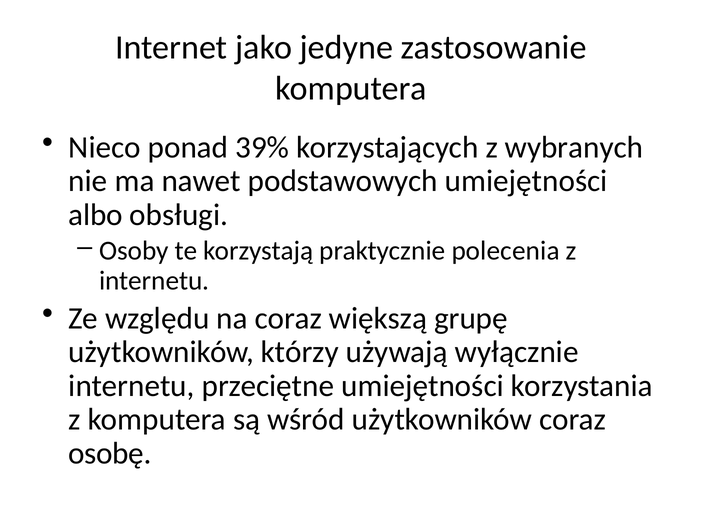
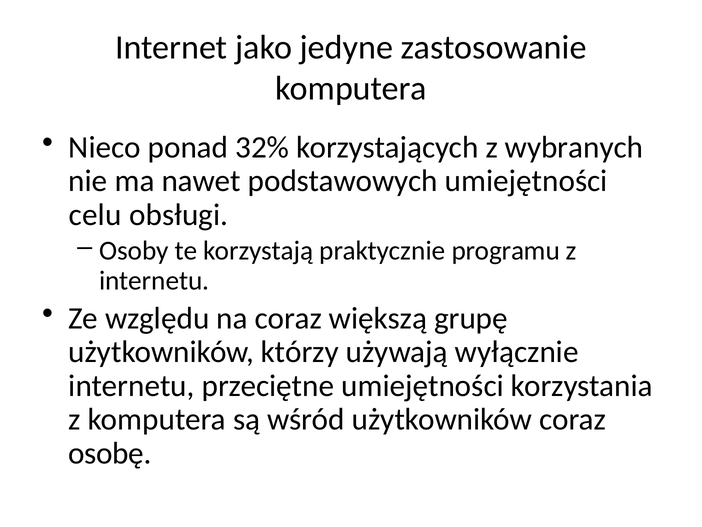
39%: 39% -> 32% (262, 147)
albo: albo -> celu (95, 215)
polecenia: polecenia -> programu (506, 251)
